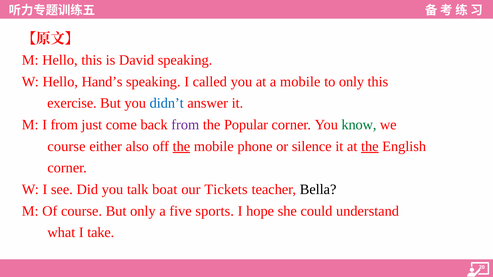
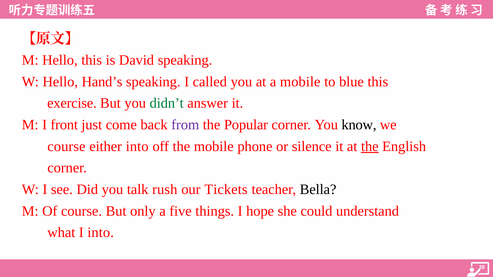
to only: only -> blue (351, 82)
didn’t colour: blue -> green (167, 103)
I from: from -> front (64, 125)
know colour: green -> black (359, 125)
either also: also -> into (137, 147)
the underline: present -> none (181, 147)
boat: boat -> rush (165, 190)
sports: sports -> things (215, 211)
I take: take -> into (101, 233)
